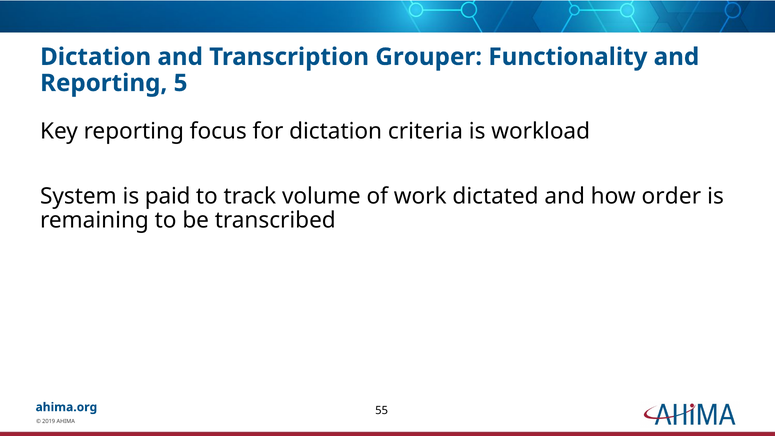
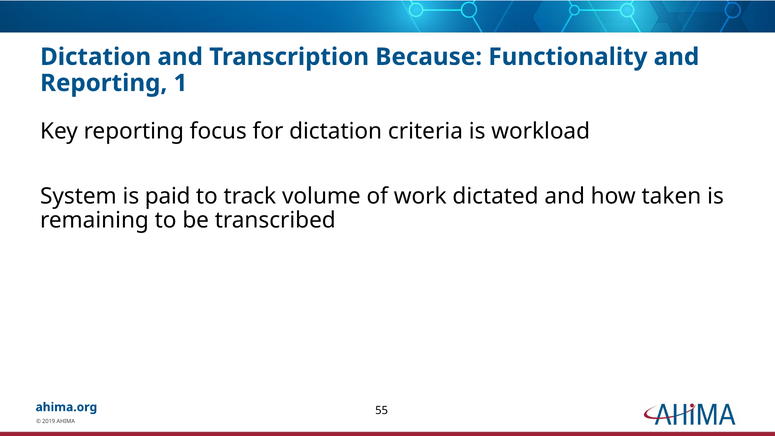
Grouper: Grouper -> Because (429, 57)
5: 5 -> 1 (181, 83)
order: order -> taken (671, 196)
